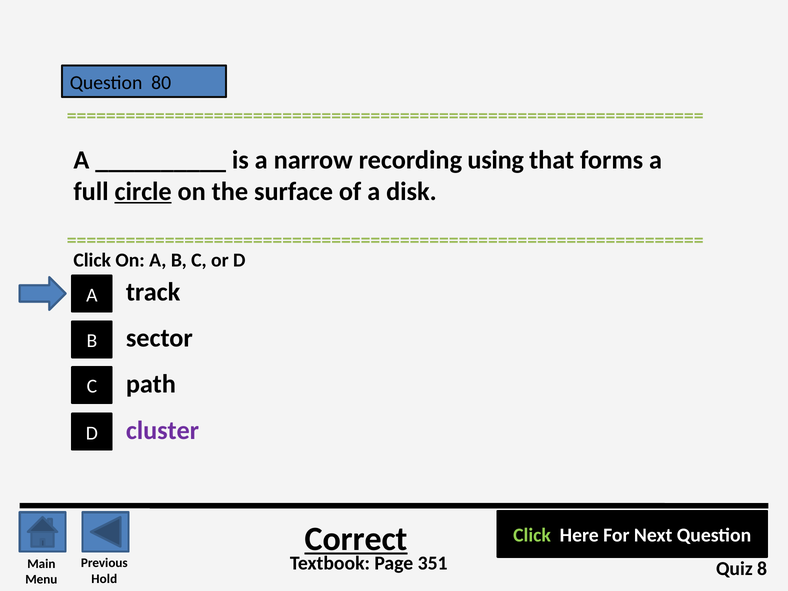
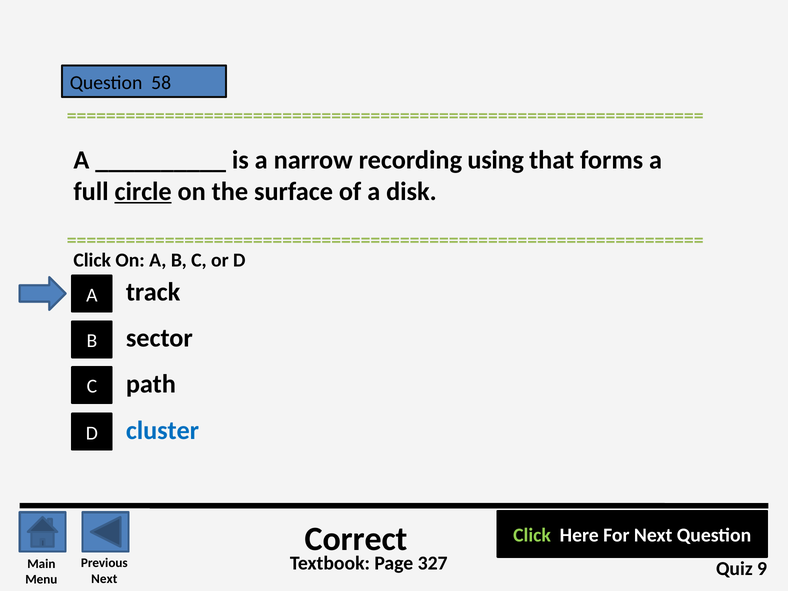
80: 80 -> 58 (161, 83)
cluster colour: purple -> blue (162, 431)
Correct underline: present -> none (356, 539)
351: 351 -> 327 (433, 563)
8: 8 -> 9 (762, 569)
Hold: Hold -> Next (104, 579)
